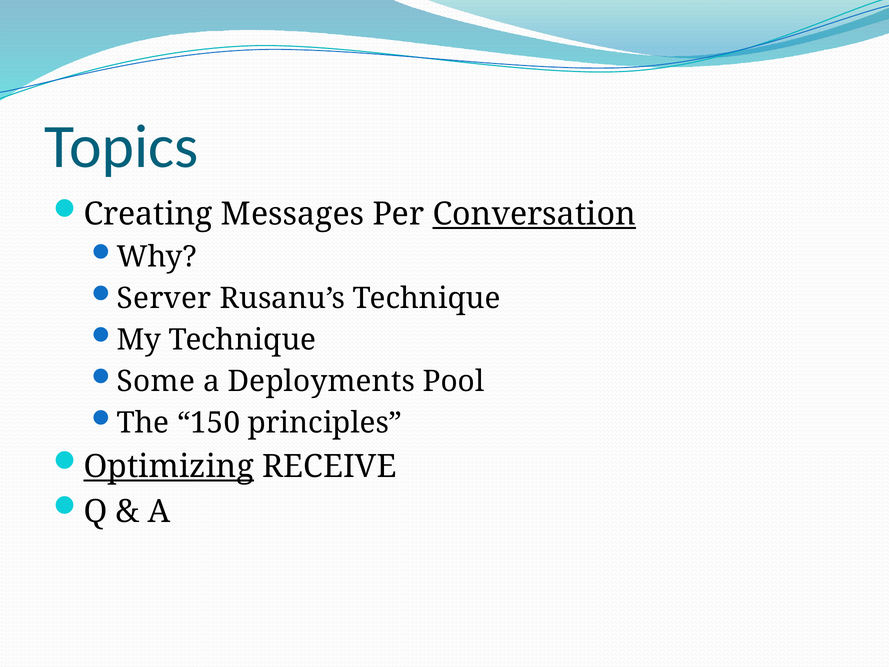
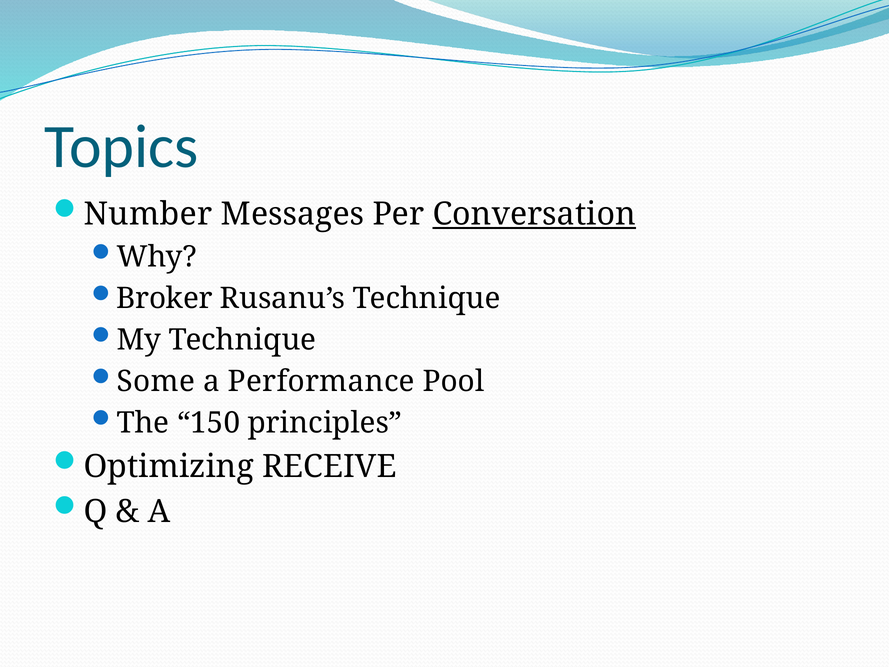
Creating: Creating -> Number (148, 214)
Server: Server -> Broker (164, 298)
Deployments: Deployments -> Performance (321, 381)
Optimizing underline: present -> none (169, 466)
